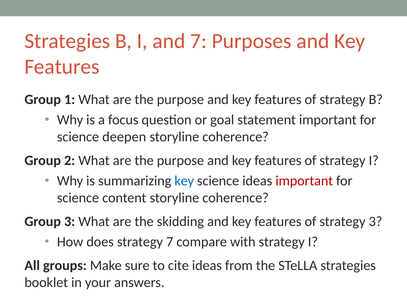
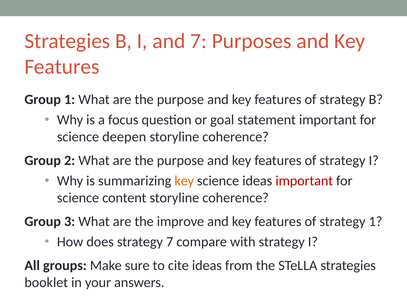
key colour: blue -> orange (184, 181)
skidding: skidding -> improve (180, 222)
strategy 3: 3 -> 1 (376, 222)
